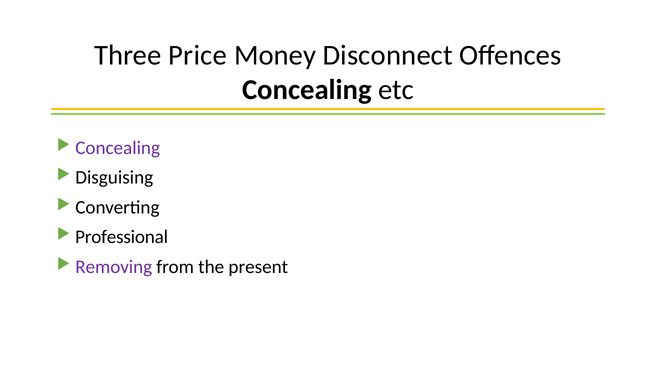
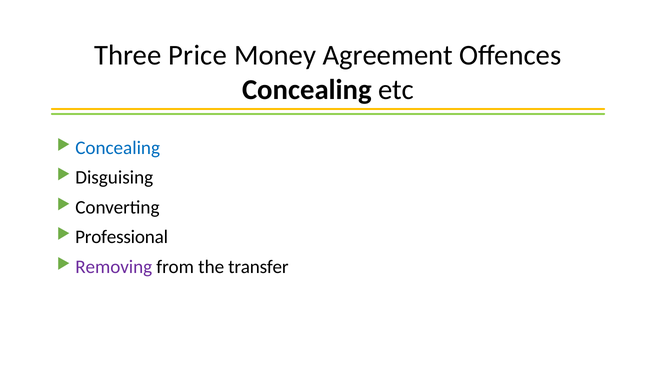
Disconnect: Disconnect -> Agreement (388, 55)
Concealing colour: purple -> blue (118, 148)
present: present -> transfer (258, 267)
